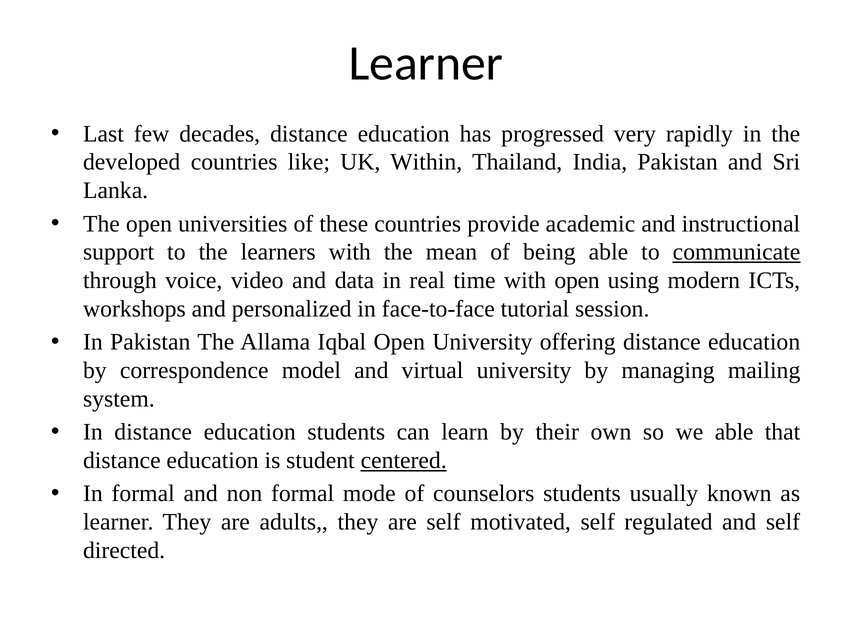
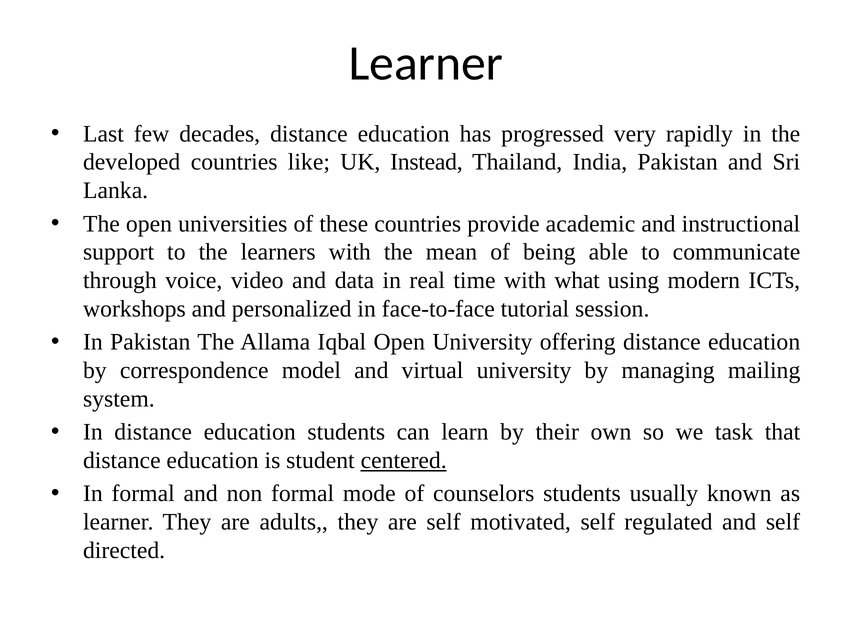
Within: Within -> Instead (426, 162)
communicate underline: present -> none (737, 252)
with open: open -> what (577, 281)
we able: able -> task (734, 432)
